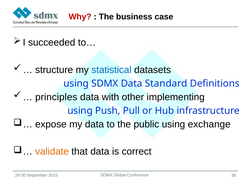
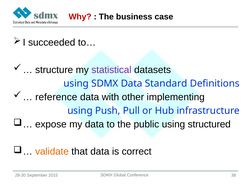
statistical colour: blue -> purple (111, 70)
principles: principles -> reference (56, 97)
exchange: exchange -> structured (209, 124)
